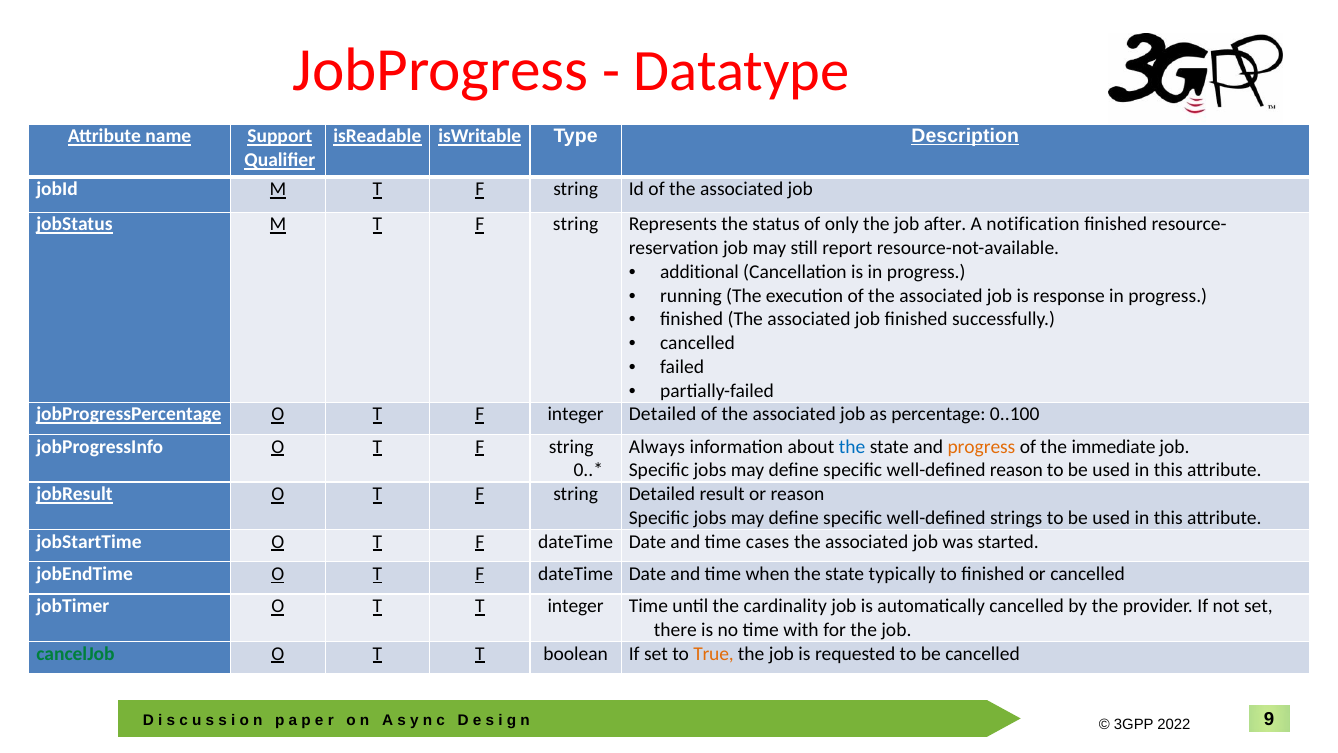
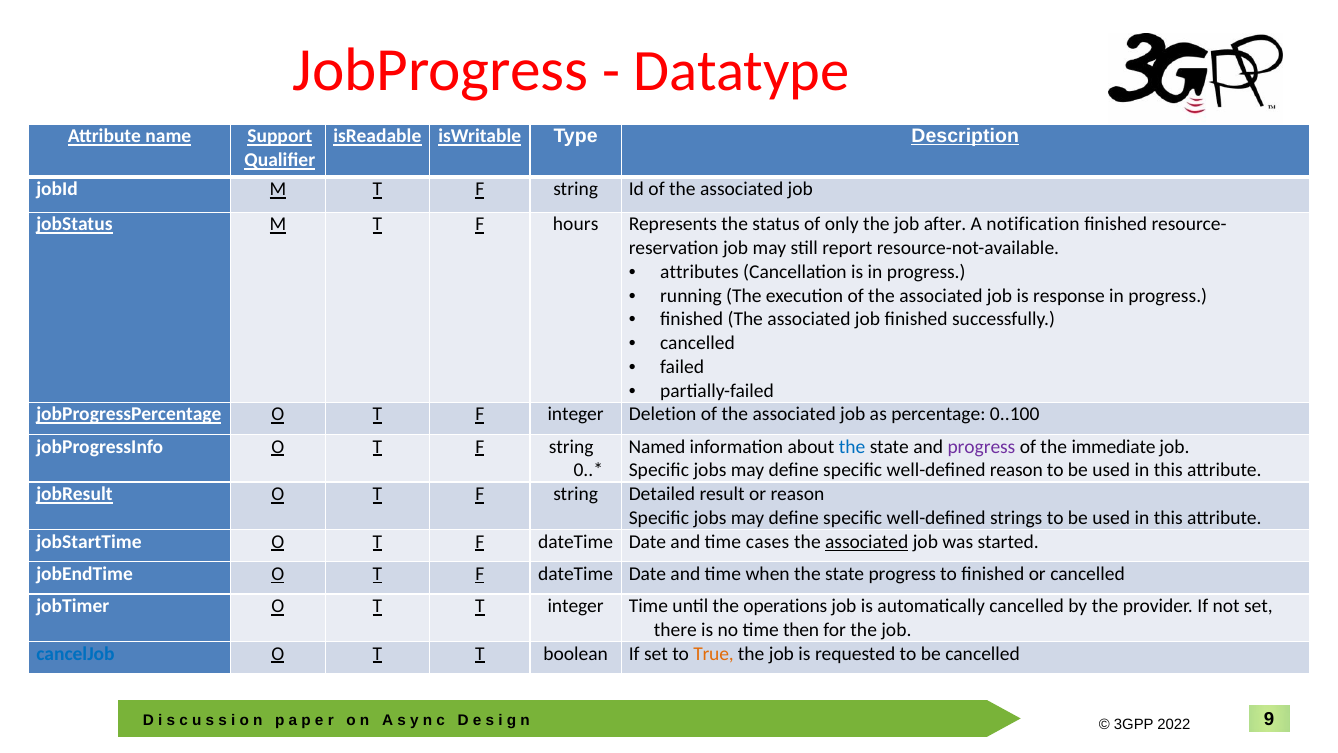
string: string -> hours (576, 224)
additional: additional -> attributes (699, 272)
integer Detailed: Detailed -> Deletion (663, 414)
Always: Always -> Named (657, 446)
progress colour: orange -> purple (981, 446)
associated underline: none -> present (867, 541)
state typically: typically -> progress (902, 574)
cardinality: cardinality -> operations (785, 606)
with: with -> then (801, 630)
cancelJob colour: green -> blue (75, 653)
